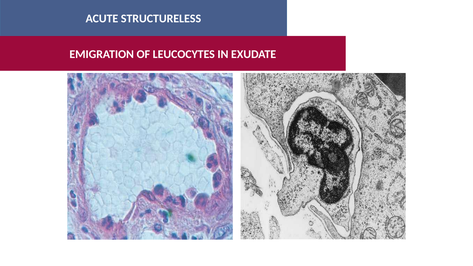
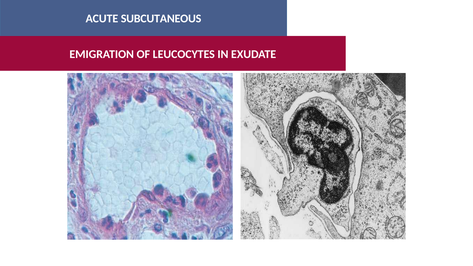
STRUCTURELESS: STRUCTURELESS -> SUBCUTANEOUS (161, 18)
